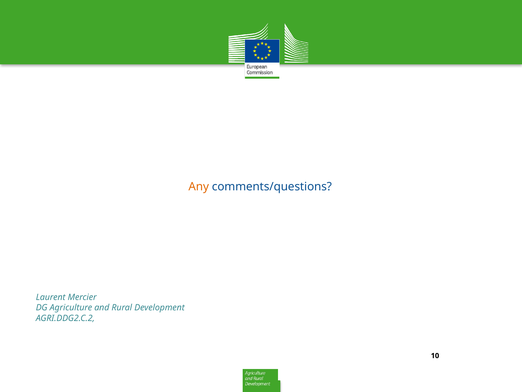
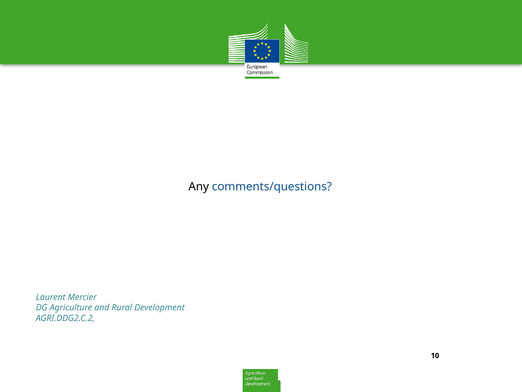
Any colour: orange -> black (199, 186)
